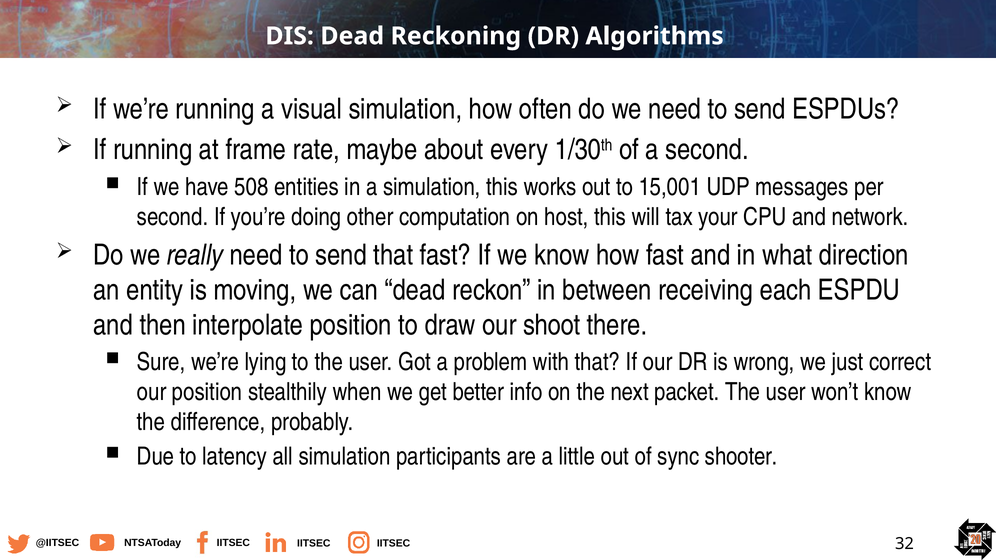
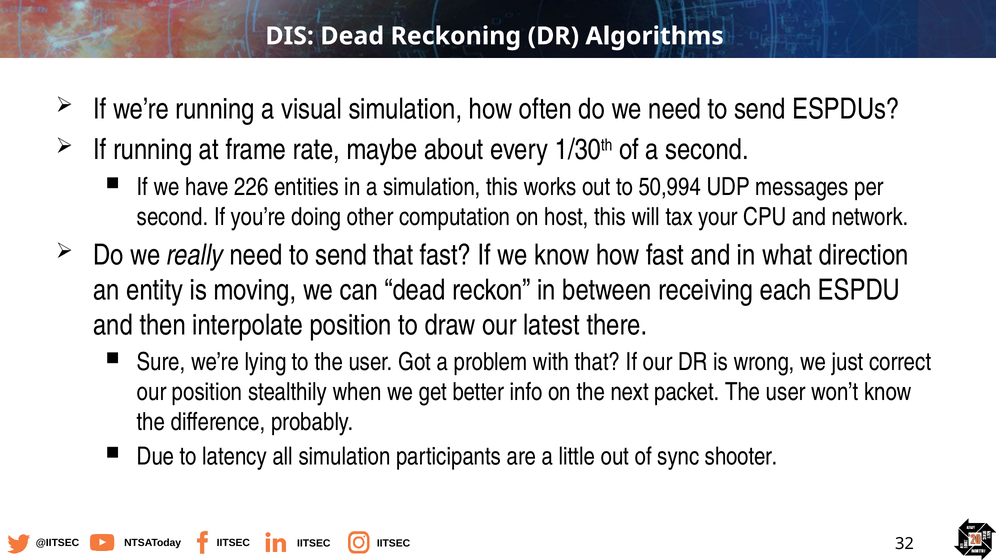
508: 508 -> 226 (251, 187)
15,001: 15,001 -> 50,994 (670, 187)
shoot: shoot -> latest (552, 325)
